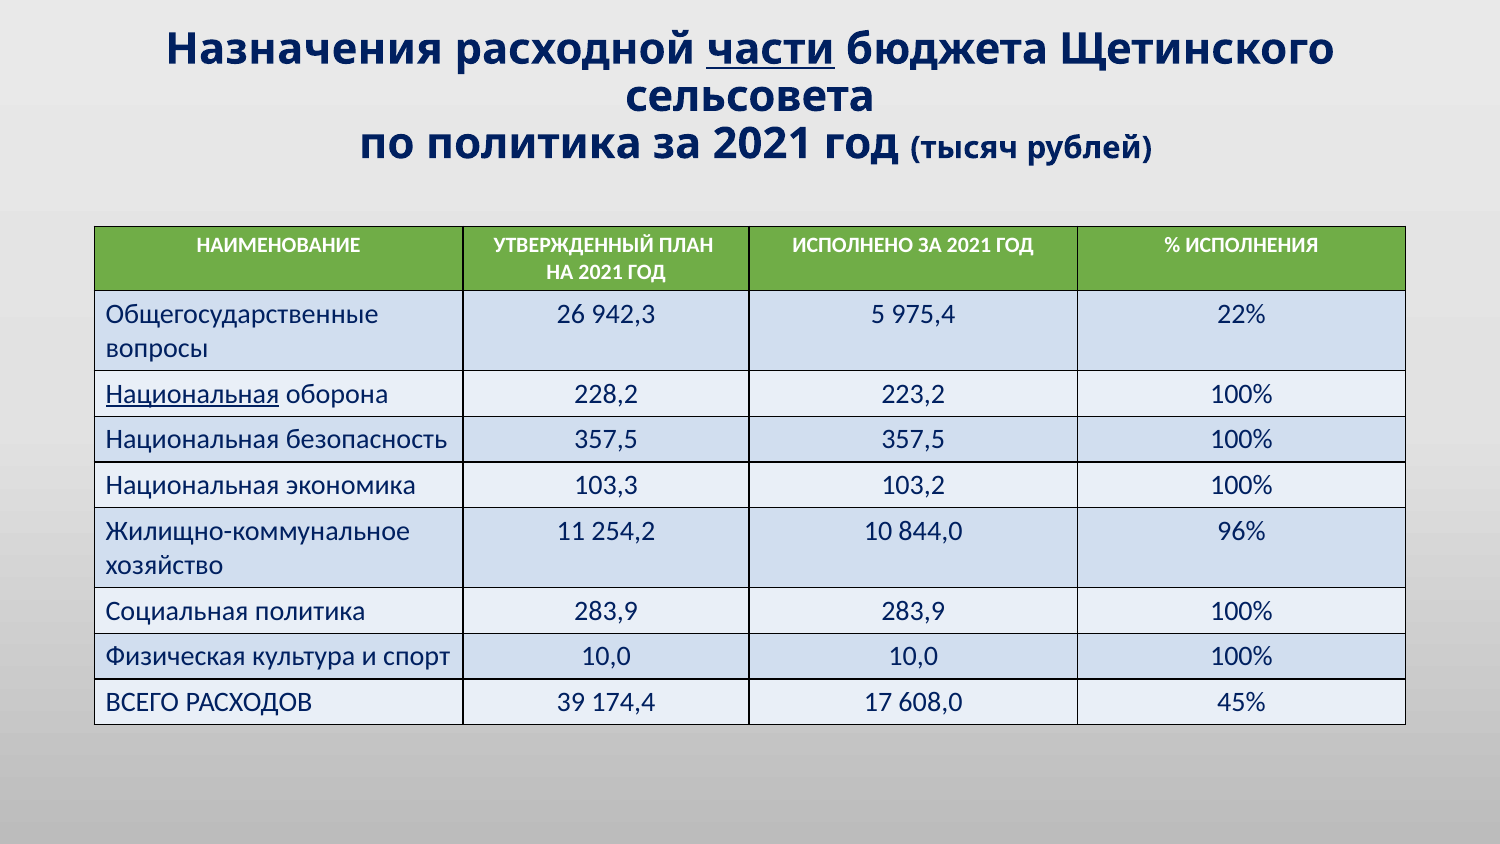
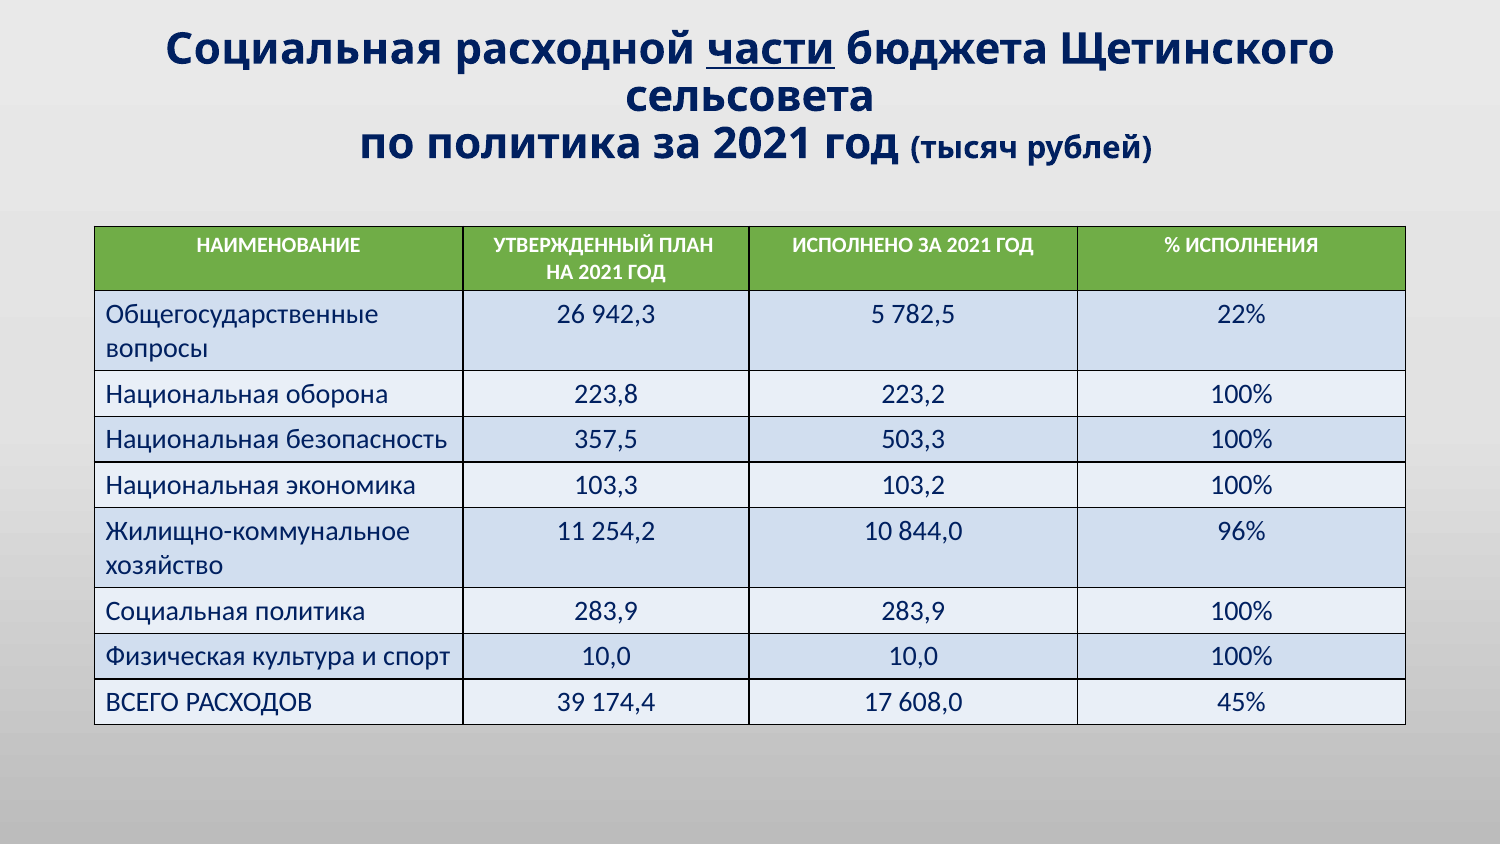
Назначения: Назначения -> Социальная (304, 49)
975,4: 975,4 -> 782,5 (923, 314)
Национальная underline: present -> none (193, 394)
228,2: 228,2 -> 223,8 (606, 394)
357,5 357,5: 357,5 -> 503,3 (913, 439)
